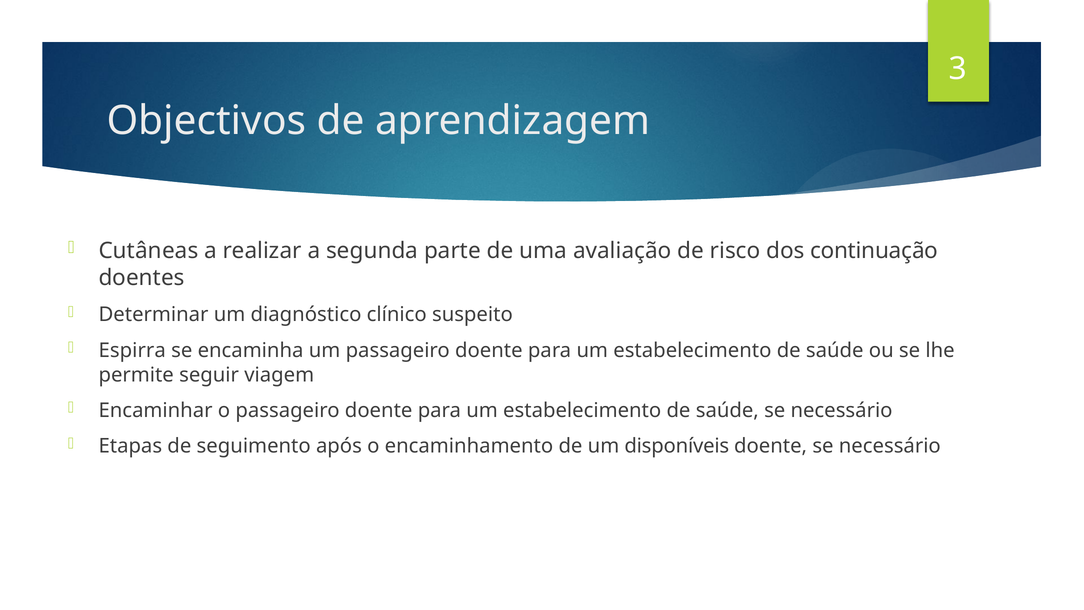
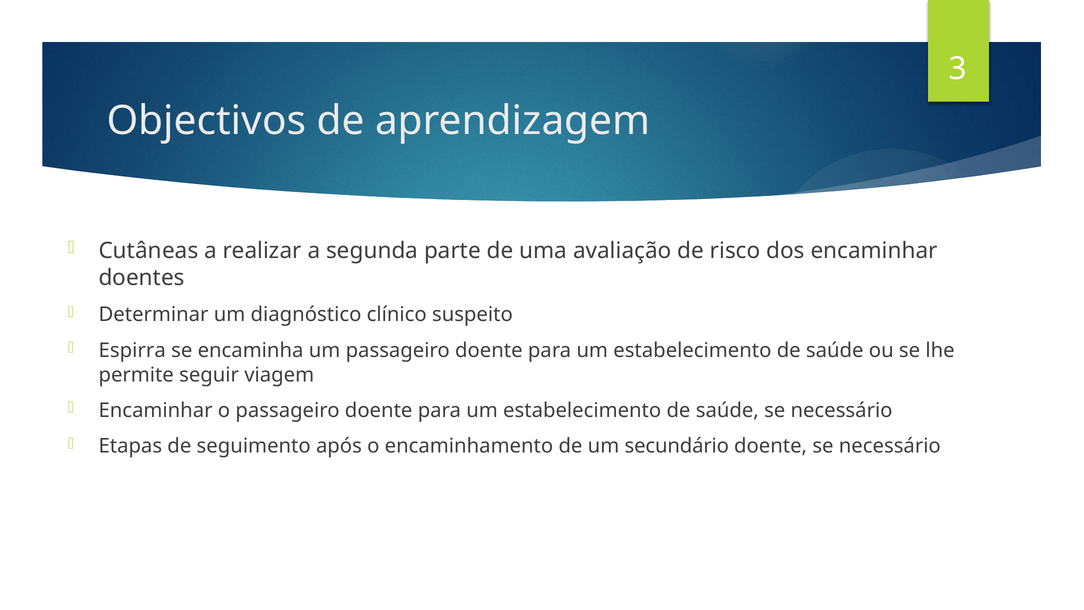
dos continuação: continuação -> encaminhar (874, 251)
disponíveis: disponíveis -> secundário (677, 446)
